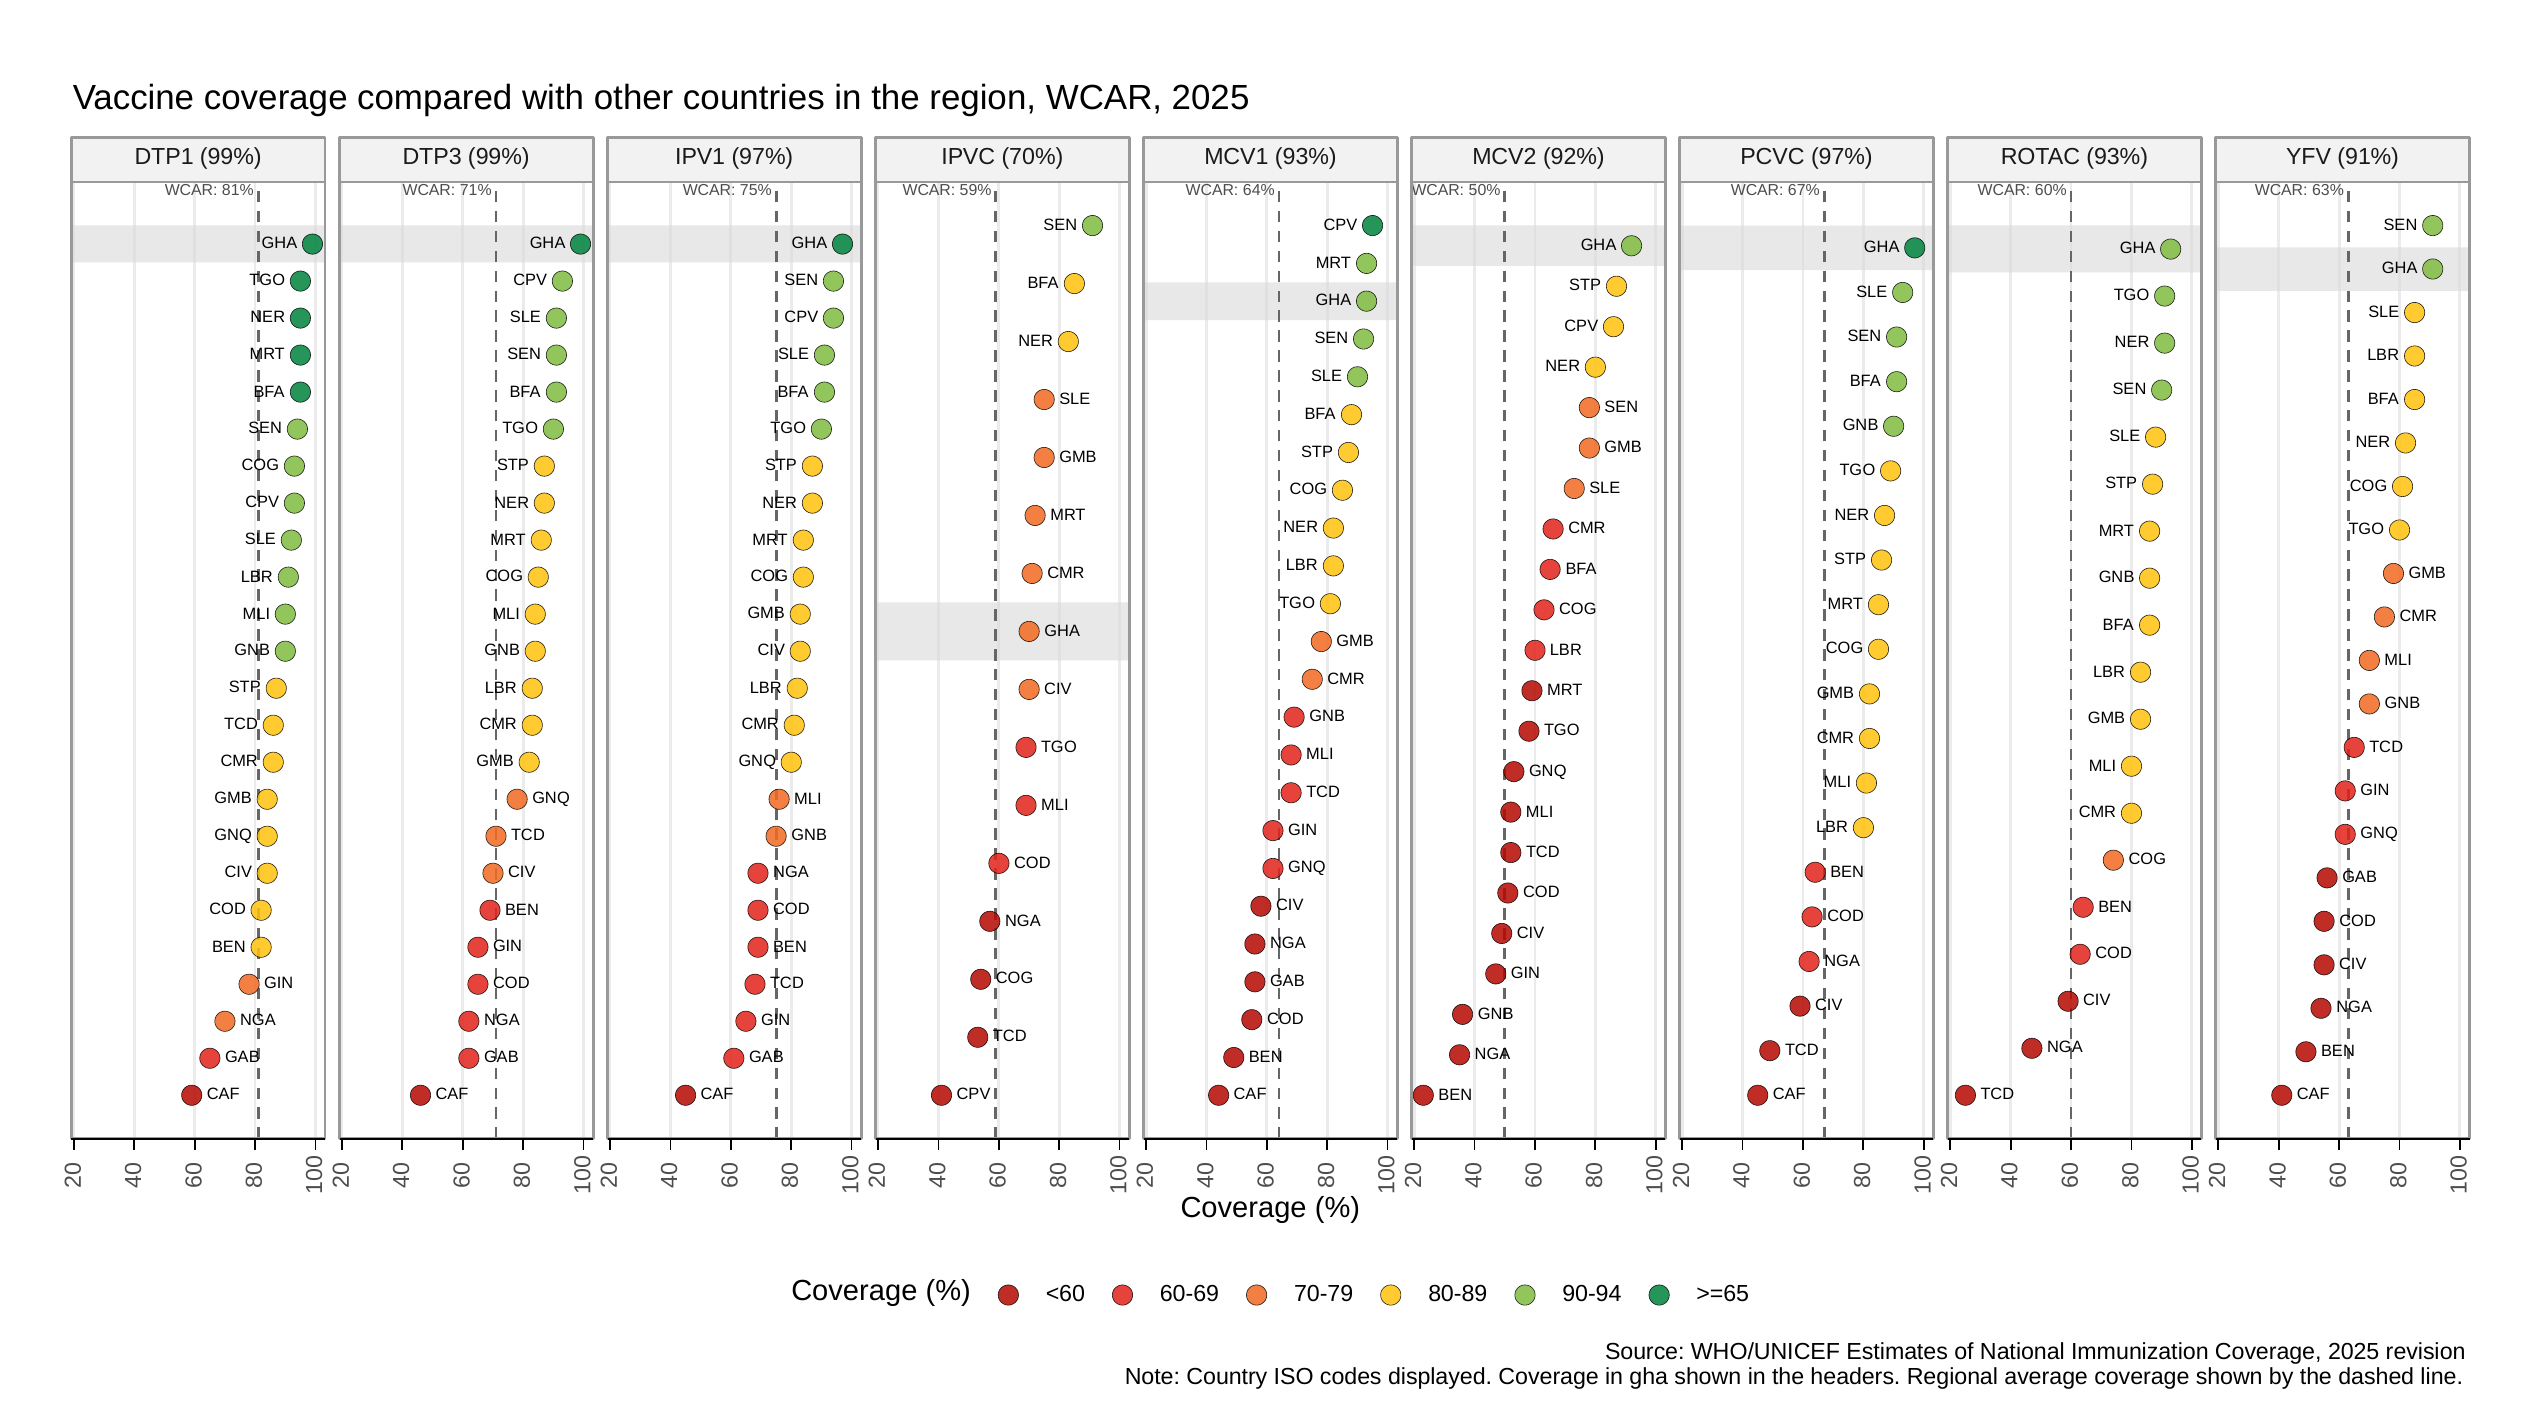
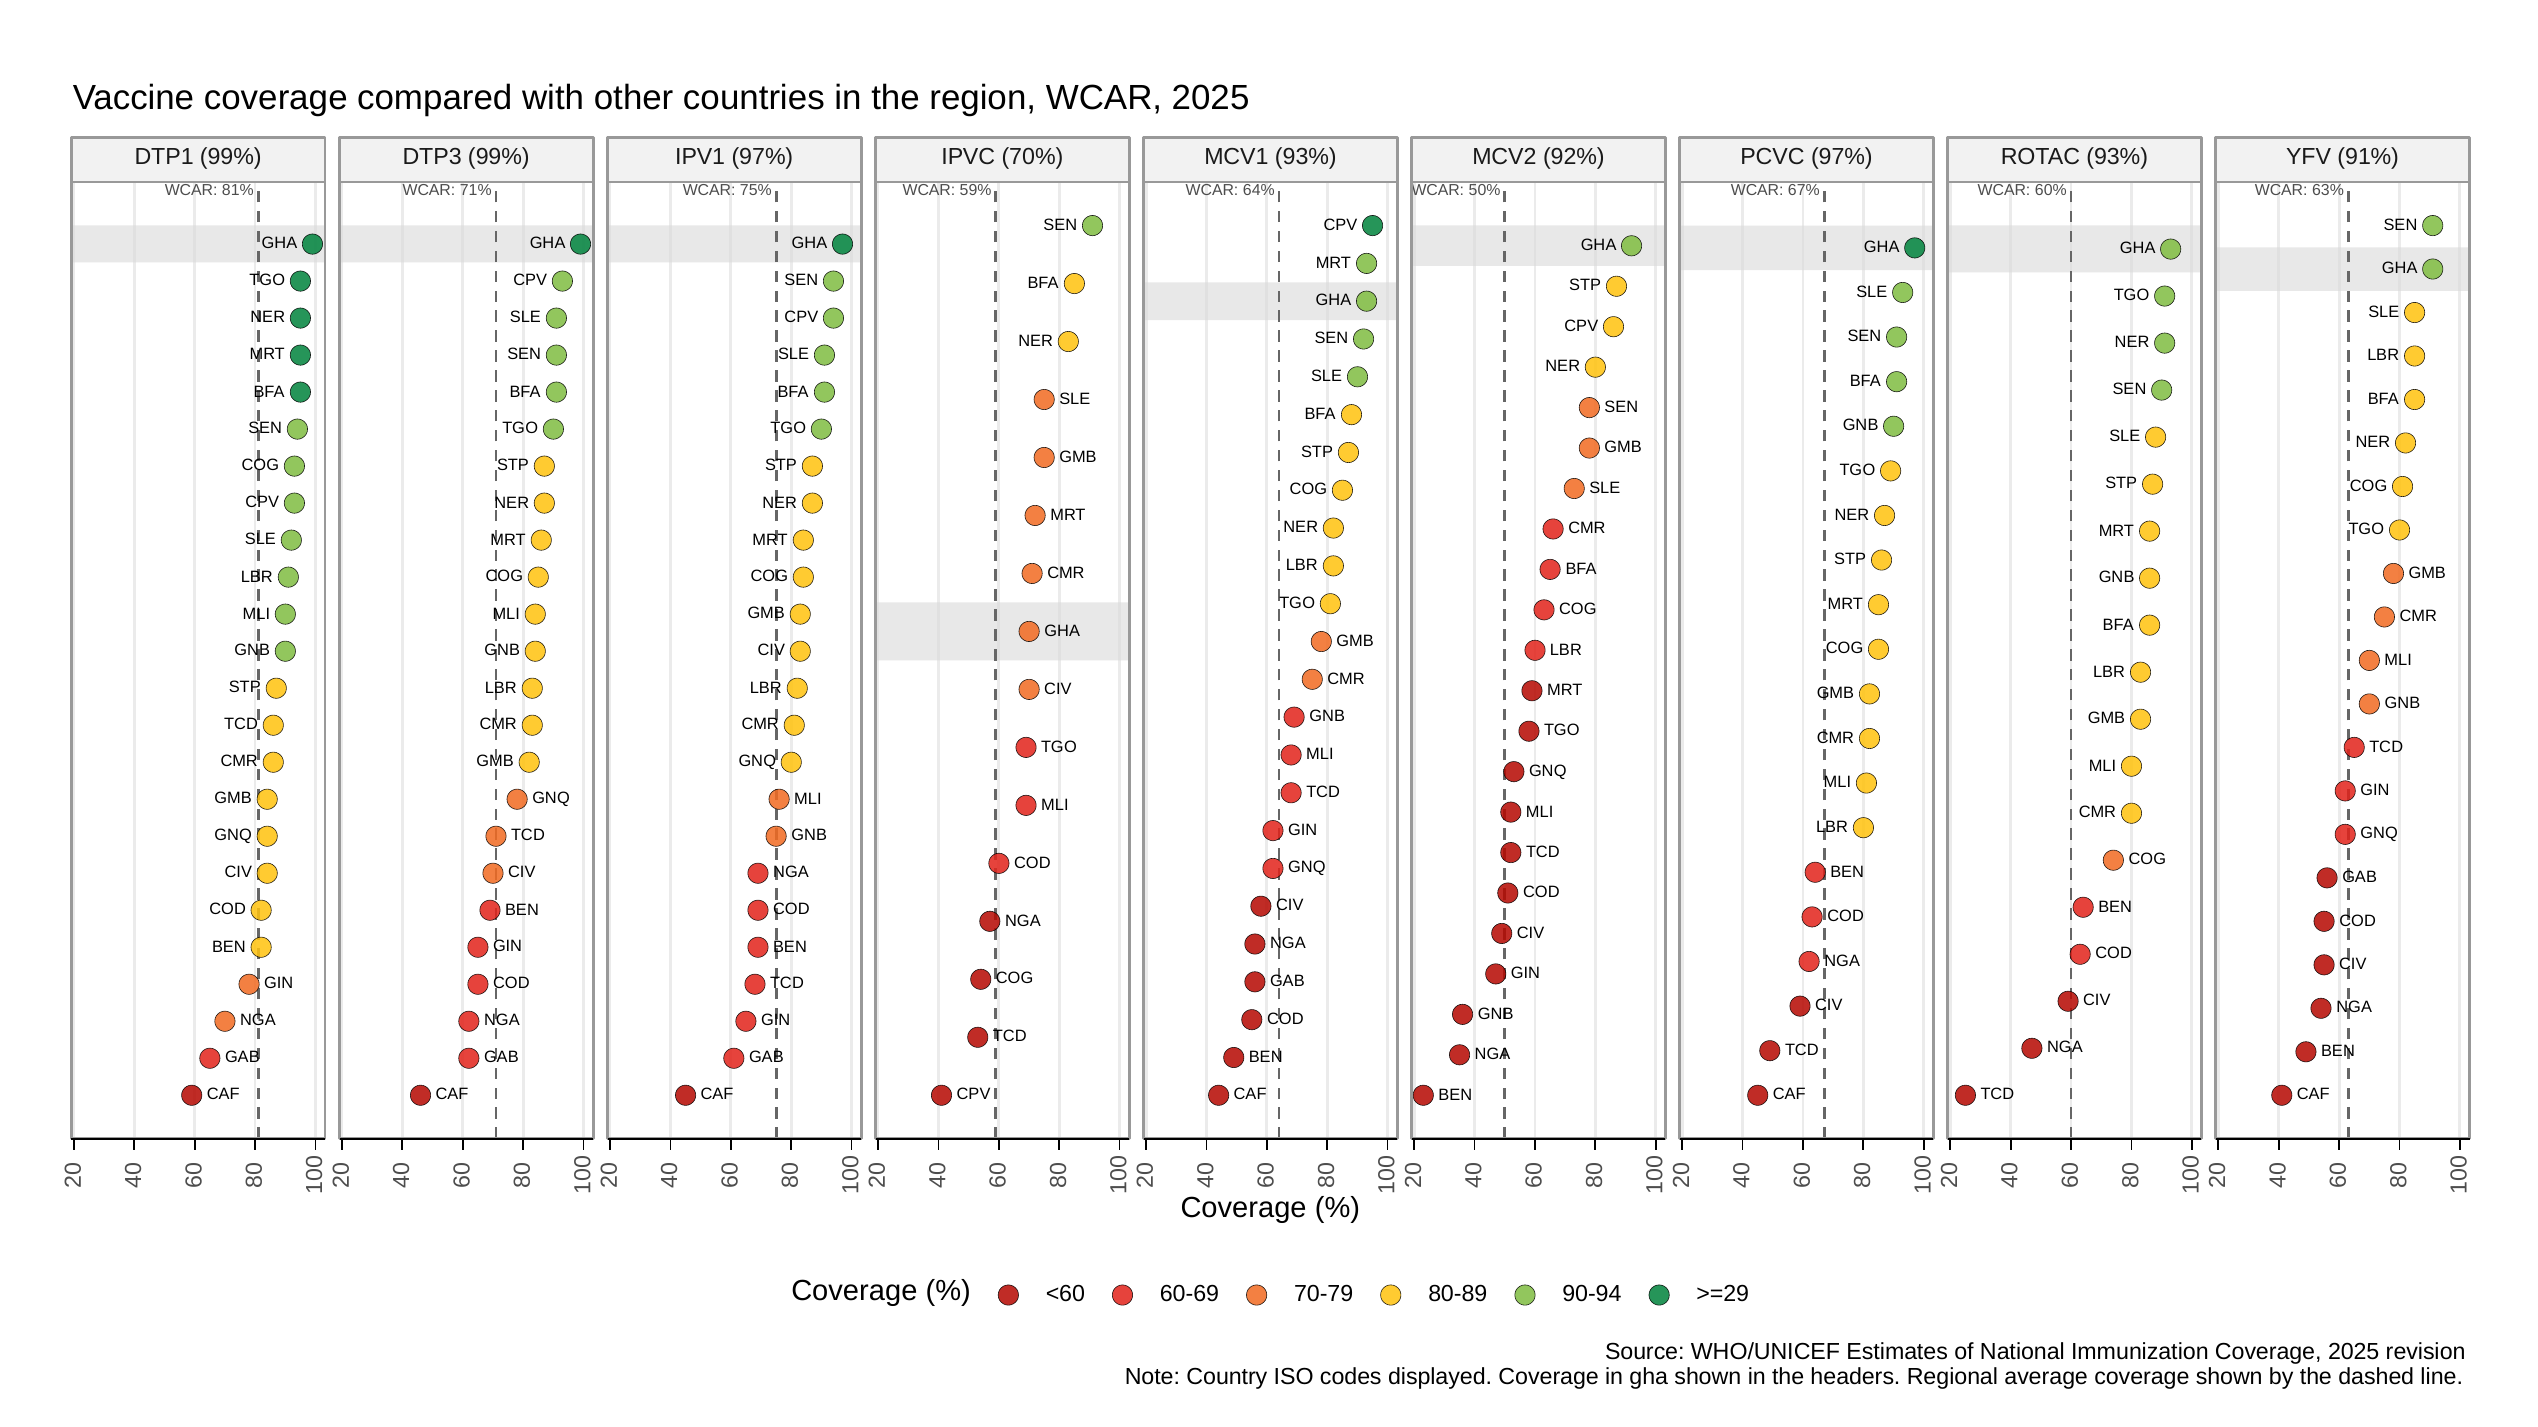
>=65: >=65 -> >=29 (1723, 1295)
